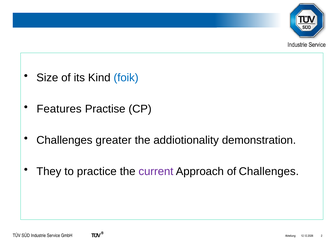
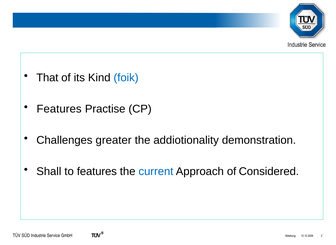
Size: Size -> That (47, 78)
They: They -> Shall (49, 172)
to practice: practice -> features (97, 172)
current colour: purple -> blue (156, 172)
of Challenges: Challenges -> Considered (269, 172)
